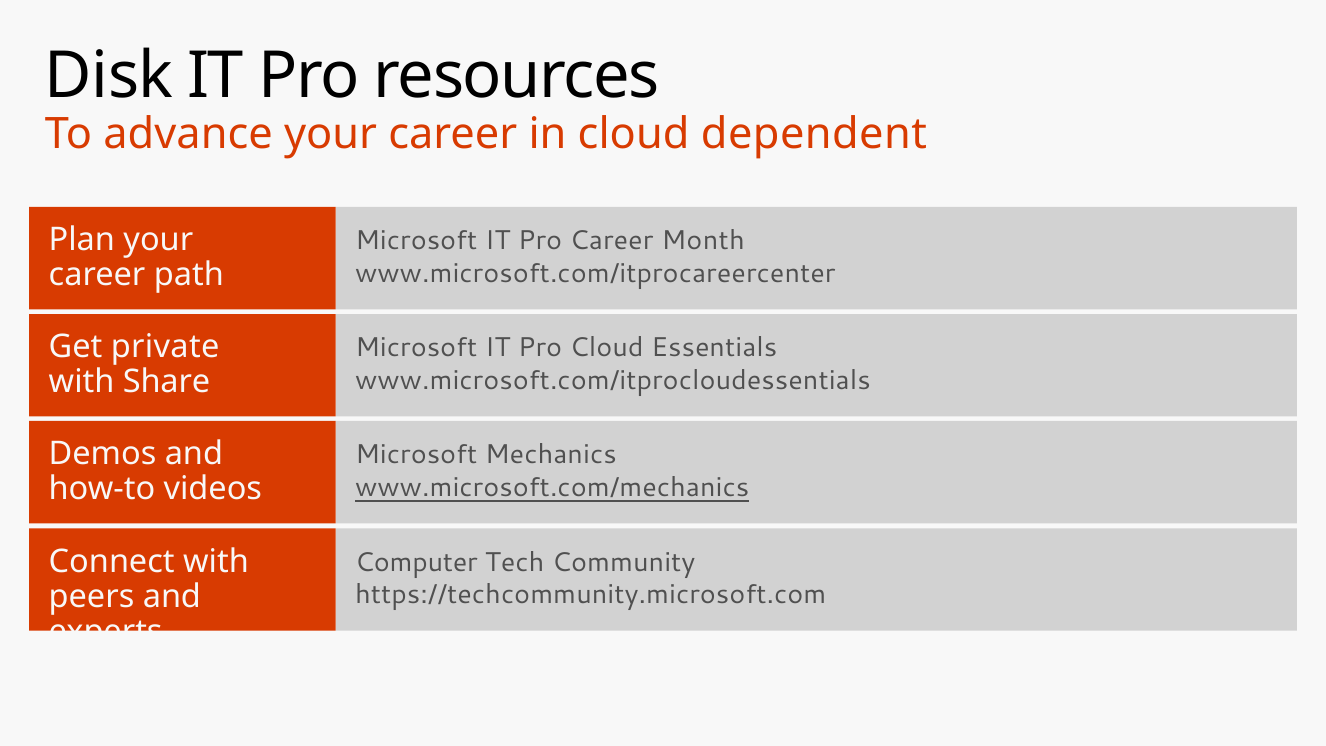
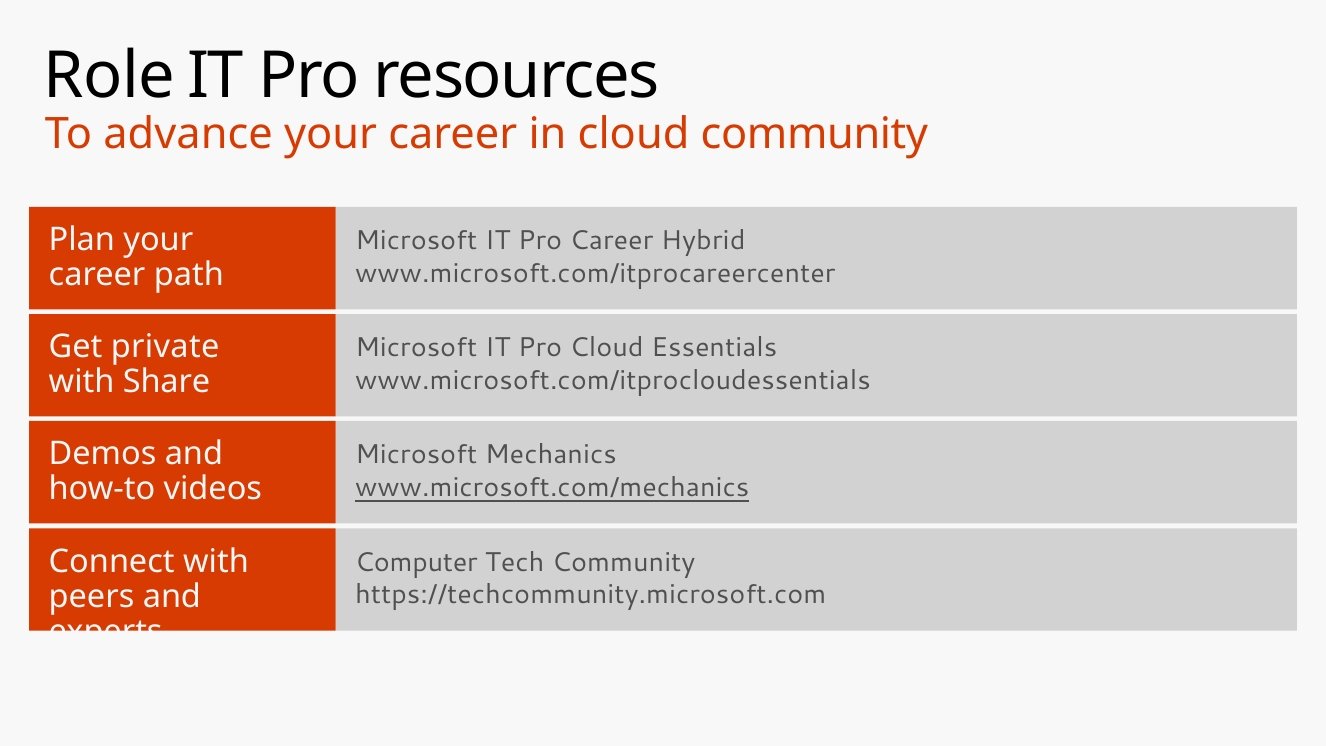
Disk: Disk -> Role (109, 76)
cloud dependent: dependent -> community (814, 135)
Career Month: Month -> Hybrid (703, 241)
